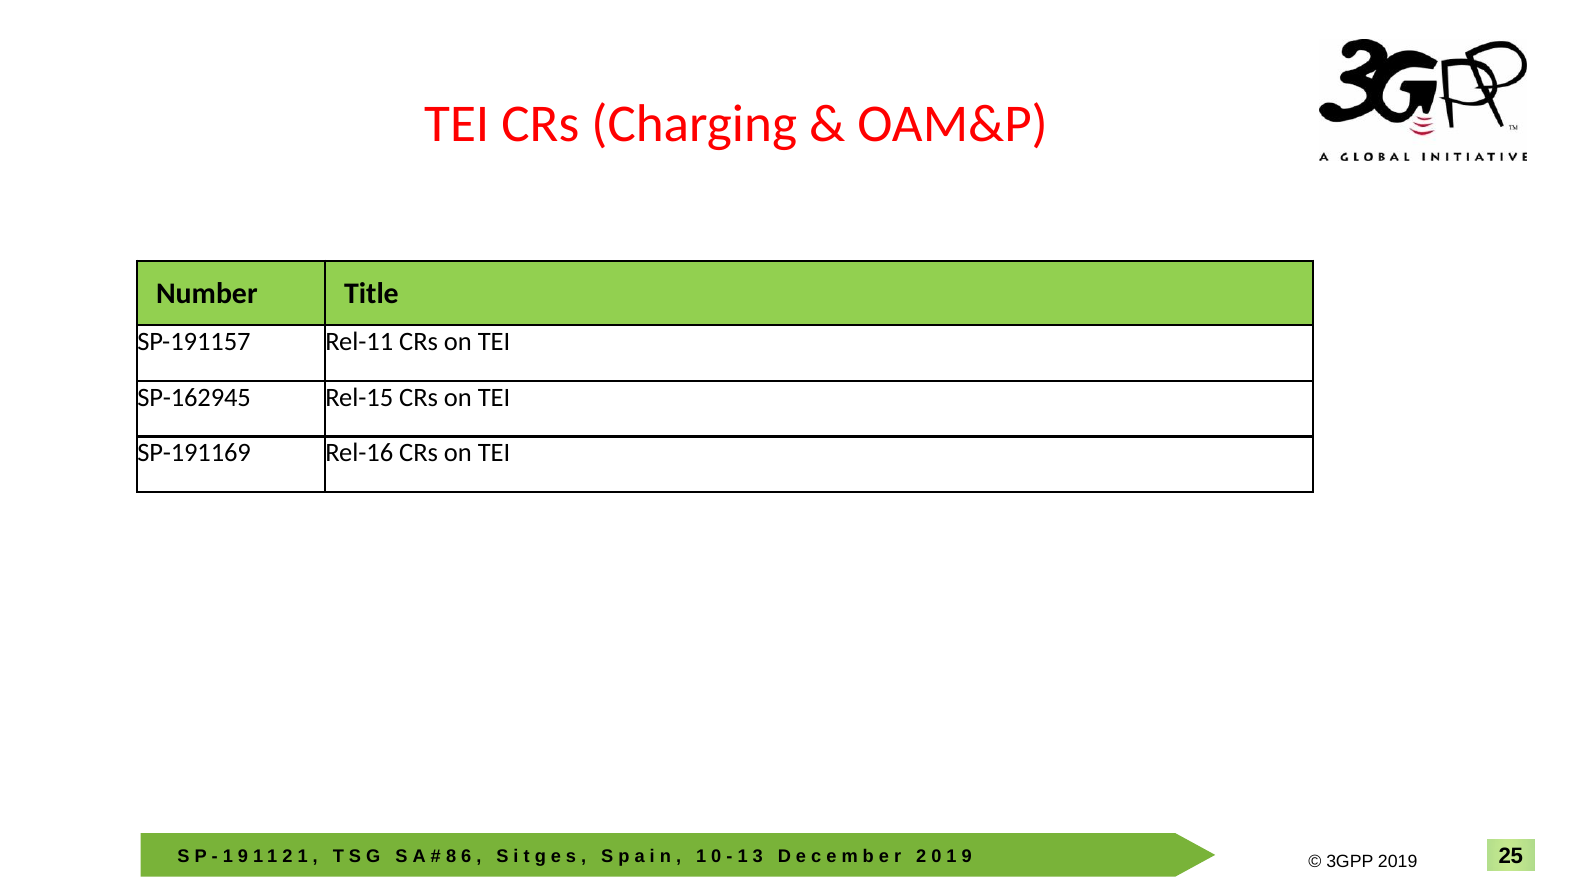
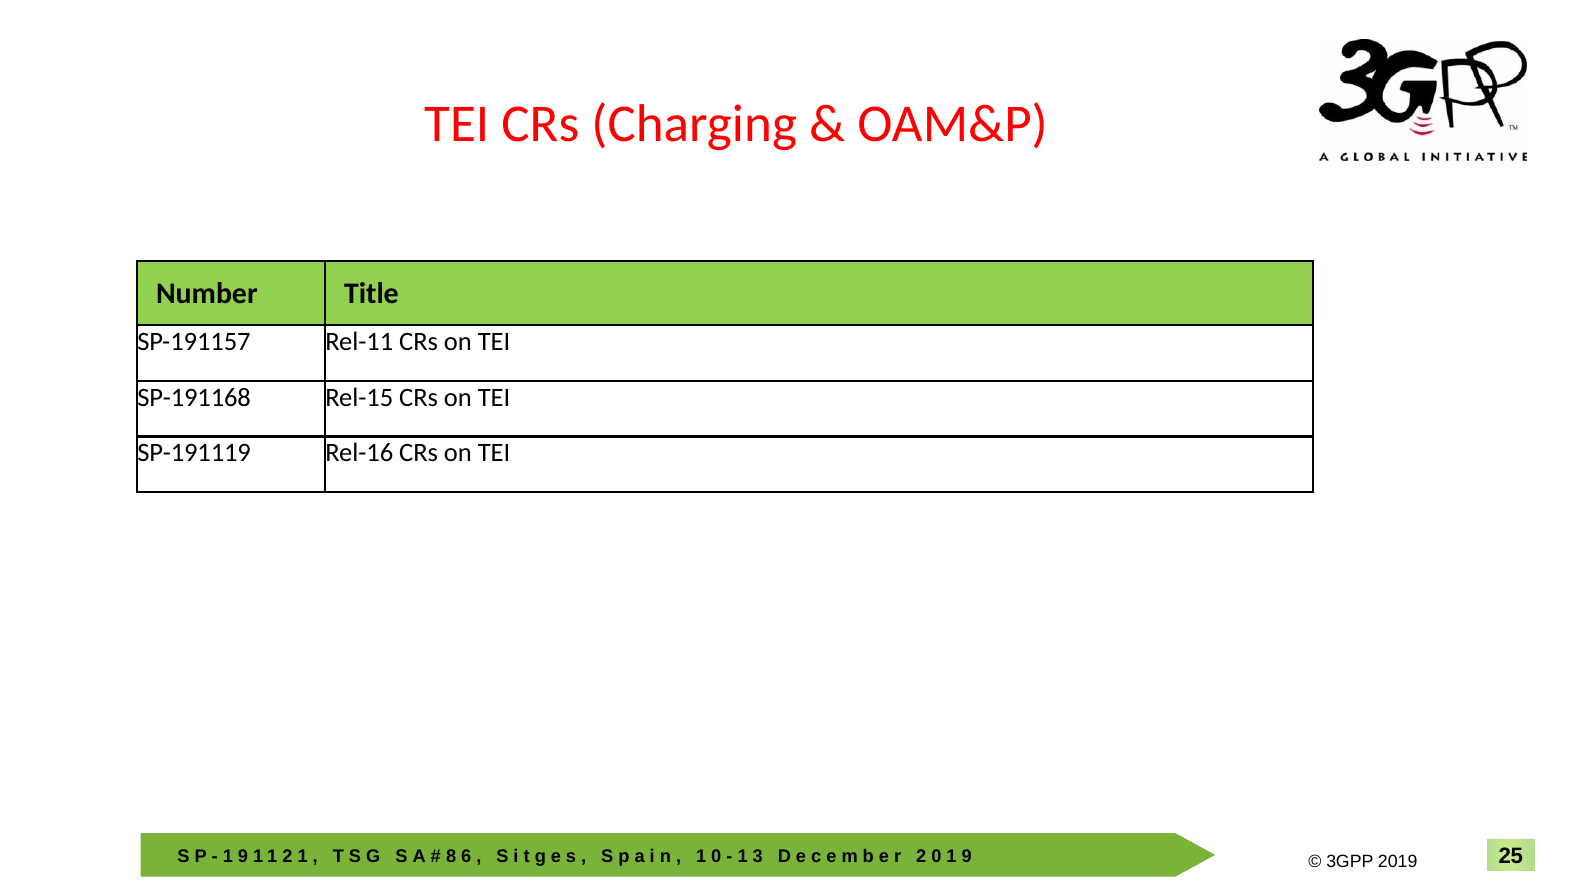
SP-162945: SP-162945 -> SP-191168 (194, 398)
SP-191169: SP-191169 -> SP-191119 (194, 453)
